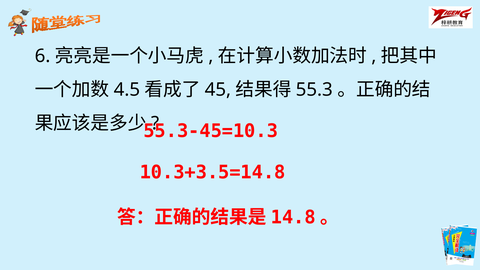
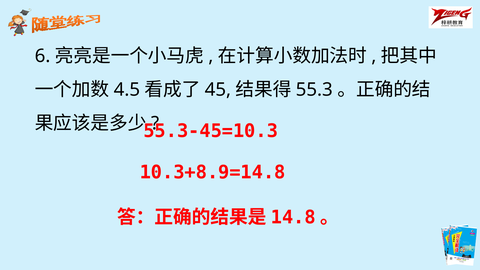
10.3+3.5=14.8: 10.3+3.5=14.8 -> 10.3+8.9=14.8 (213, 172)
